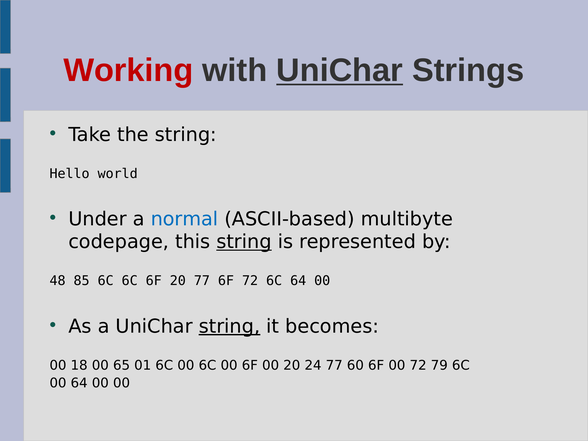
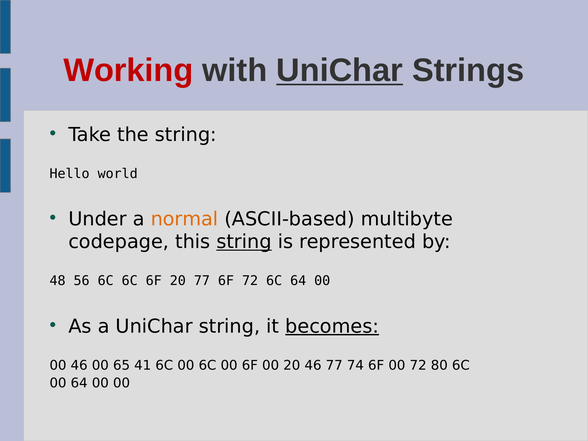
normal colour: blue -> orange (184, 219)
85: 85 -> 56 (82, 281)
string underline: present -> none (229, 326)
becomes underline: none -> present (332, 326)
00 18: 18 -> 46 (79, 365)
01: 01 -> 41 (143, 365)
20 24: 24 -> 46 (313, 365)
60: 60 -> 74 (355, 365)
79: 79 -> 80 (439, 365)
